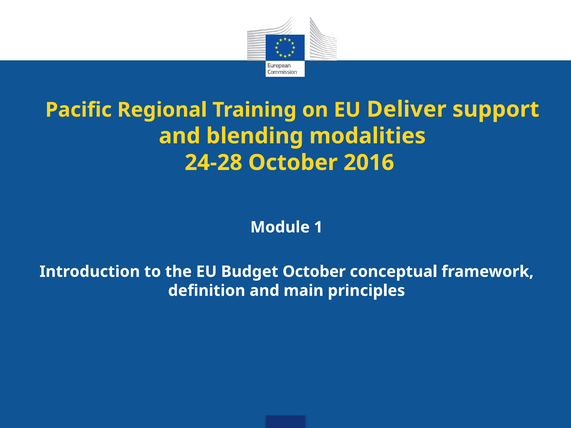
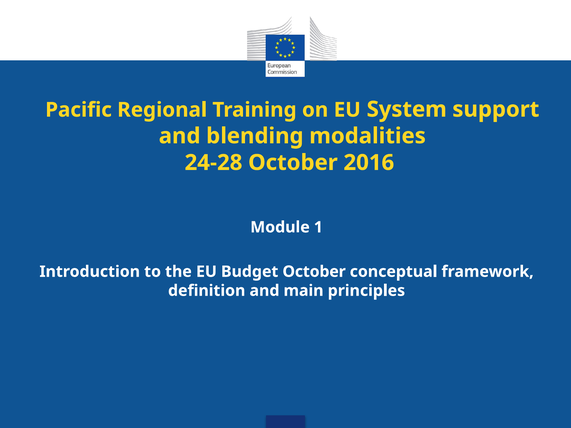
Deliver: Deliver -> System (407, 109)
